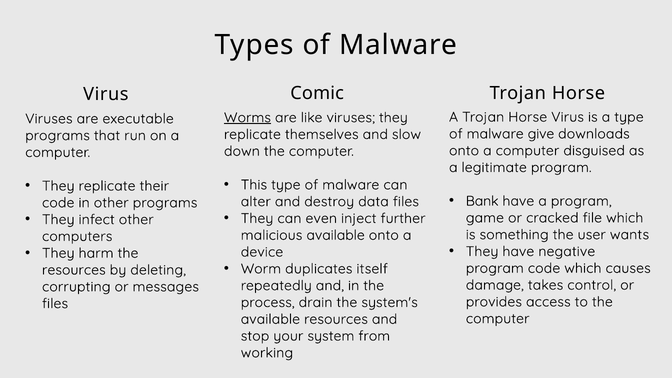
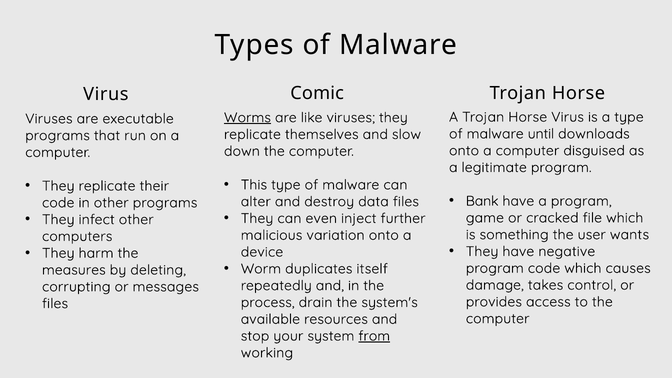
give: give -> until (541, 134)
malicious available: available -> variation (336, 235)
resources: resources -> measures (74, 270)
from underline: none -> present (374, 336)
